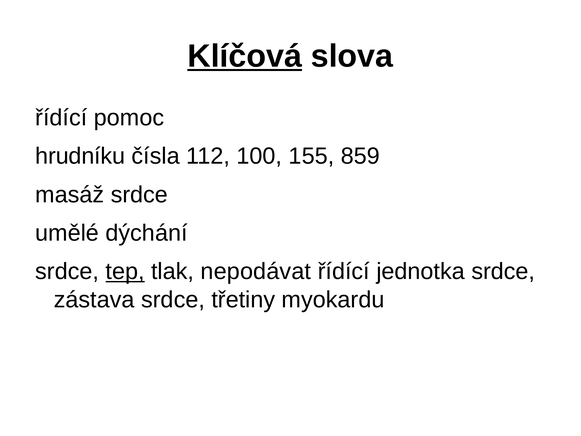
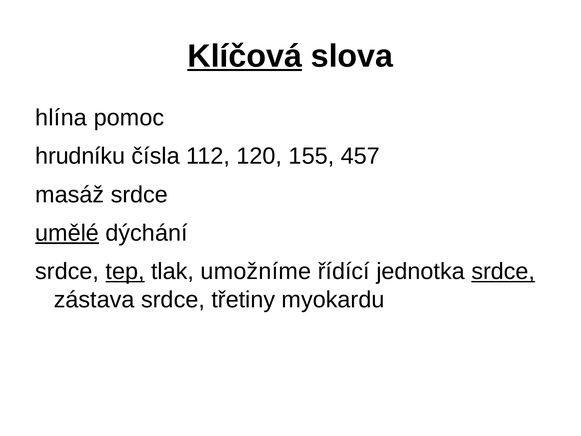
řídící: řídící -> hlína (61, 118)
100: 100 -> 120 (259, 156)
859: 859 -> 457 (360, 156)
umělé underline: none -> present (67, 233)
nepodávat: nepodávat -> umožníme (256, 271)
srdce underline: none -> present (503, 271)
